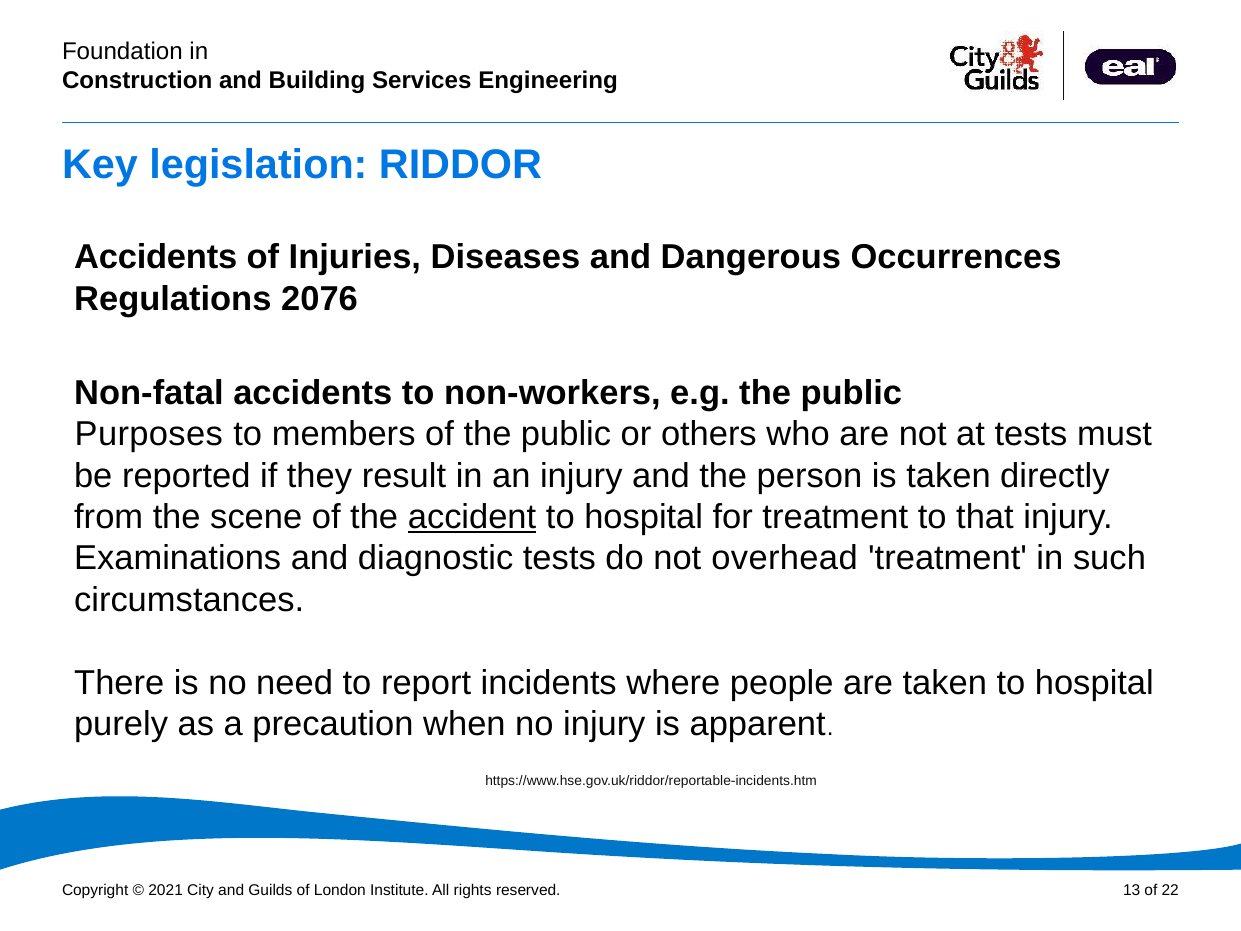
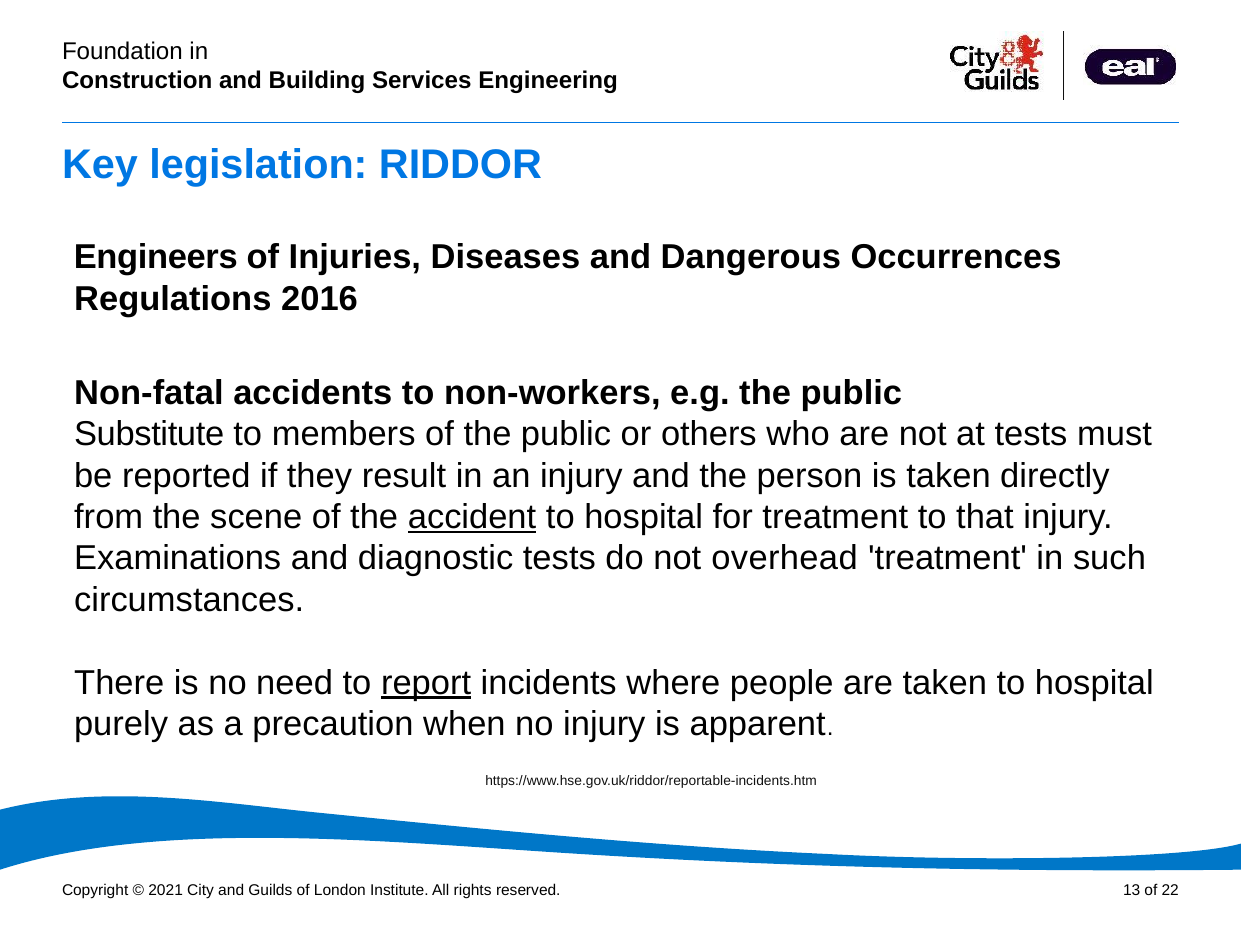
Accidents: Accidents -> Engineers (156, 257)
2076: 2076 -> 2016 (320, 299)
Purposes: Purposes -> Substitute (149, 434)
report underline: none -> present (426, 683)
